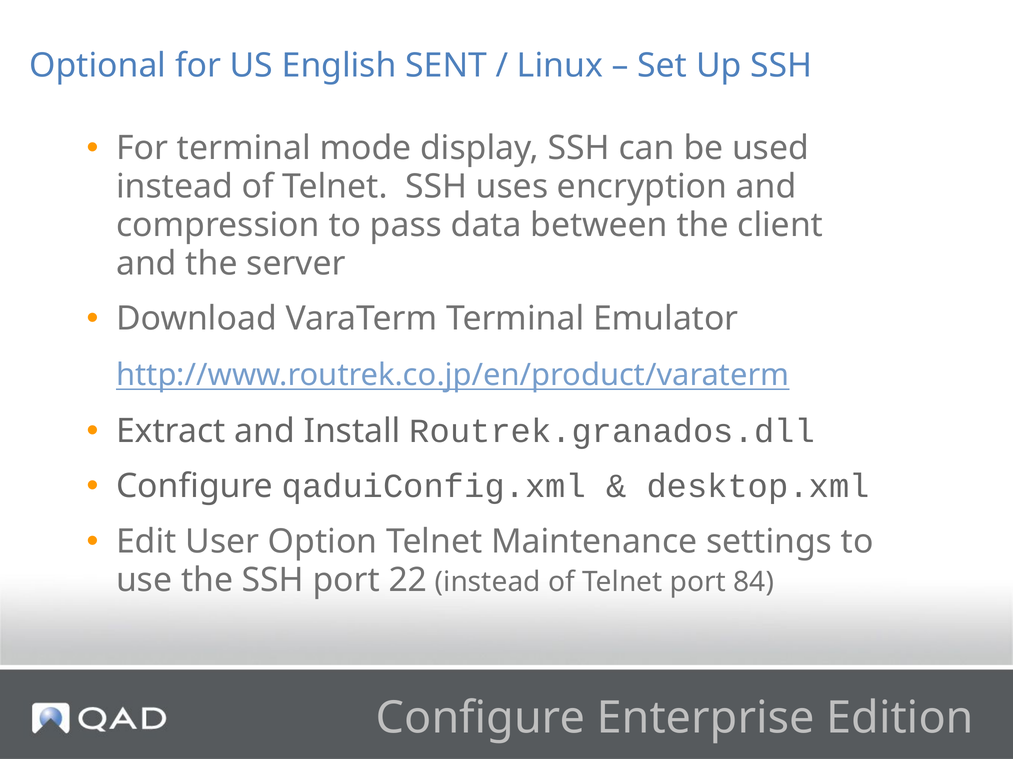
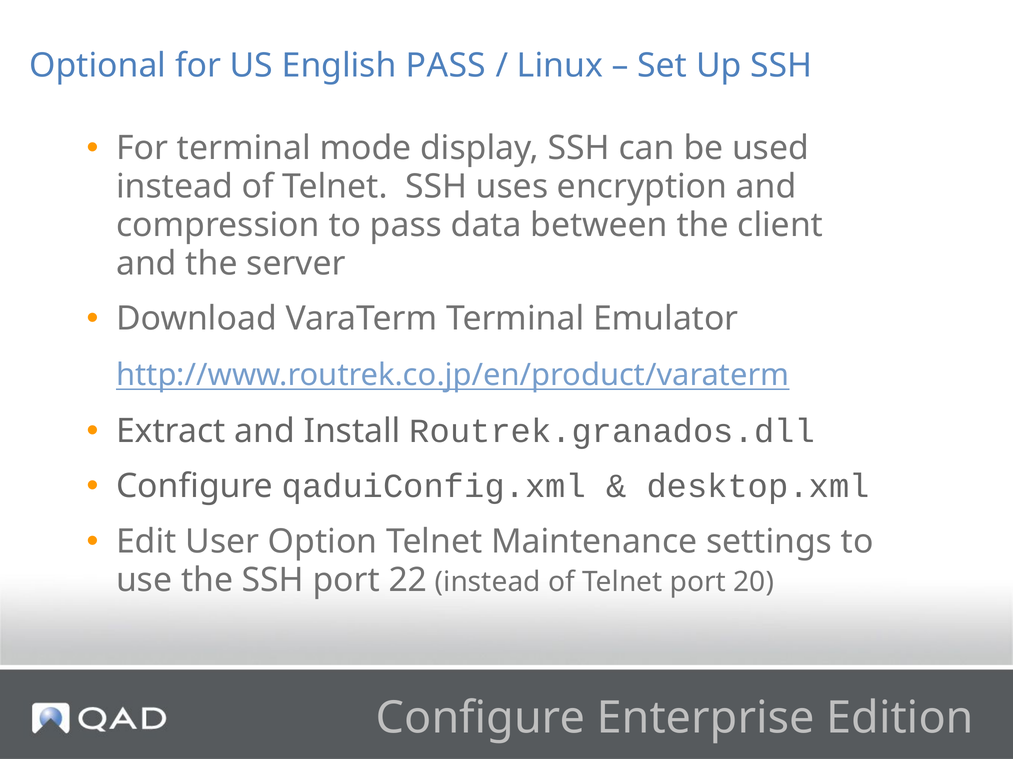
English SENT: SENT -> PASS (446, 66)
84: 84 -> 20 (754, 582)
